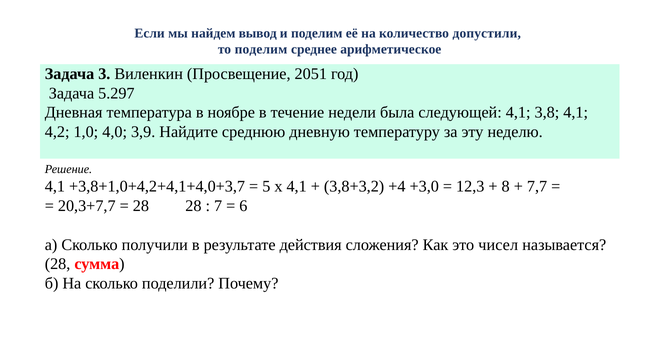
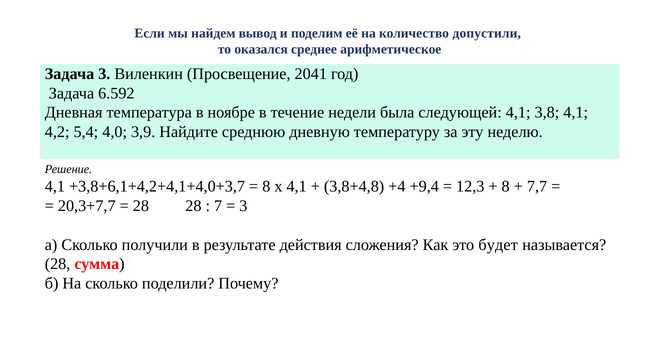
то поделим: поделим -> оказался (261, 49)
2051: 2051 -> 2041 (311, 74)
5.297: 5.297 -> 6.592 (116, 93)
1,0: 1,0 -> 5,4 (86, 132)
+3,8+1,0+4,2+4,1+4,0+3,7: +3,8+1,0+4,2+4,1+4,0+3,7 -> +3,8+6,1+4,2+4,1+4,0+3,7 (157, 186)
5: 5 -> 8 (266, 186)
3,8+3,2: 3,8+3,2 -> 3,8+4,8 (354, 186)
+3,0: +3,0 -> +9,4 (424, 186)
6: 6 -> 3 (243, 206)
чисел: чисел -> будет (498, 245)
